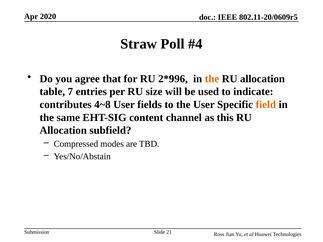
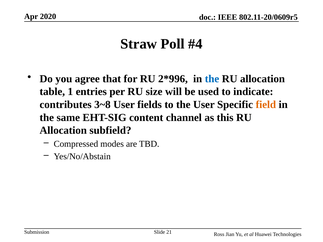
the colour: orange -> blue (212, 79)
7: 7 -> 1 (70, 92)
4~8: 4~8 -> 3~8 (102, 105)
